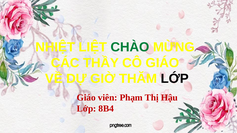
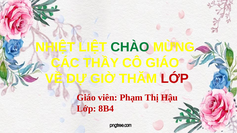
LỚP colour: black -> red (175, 79)
